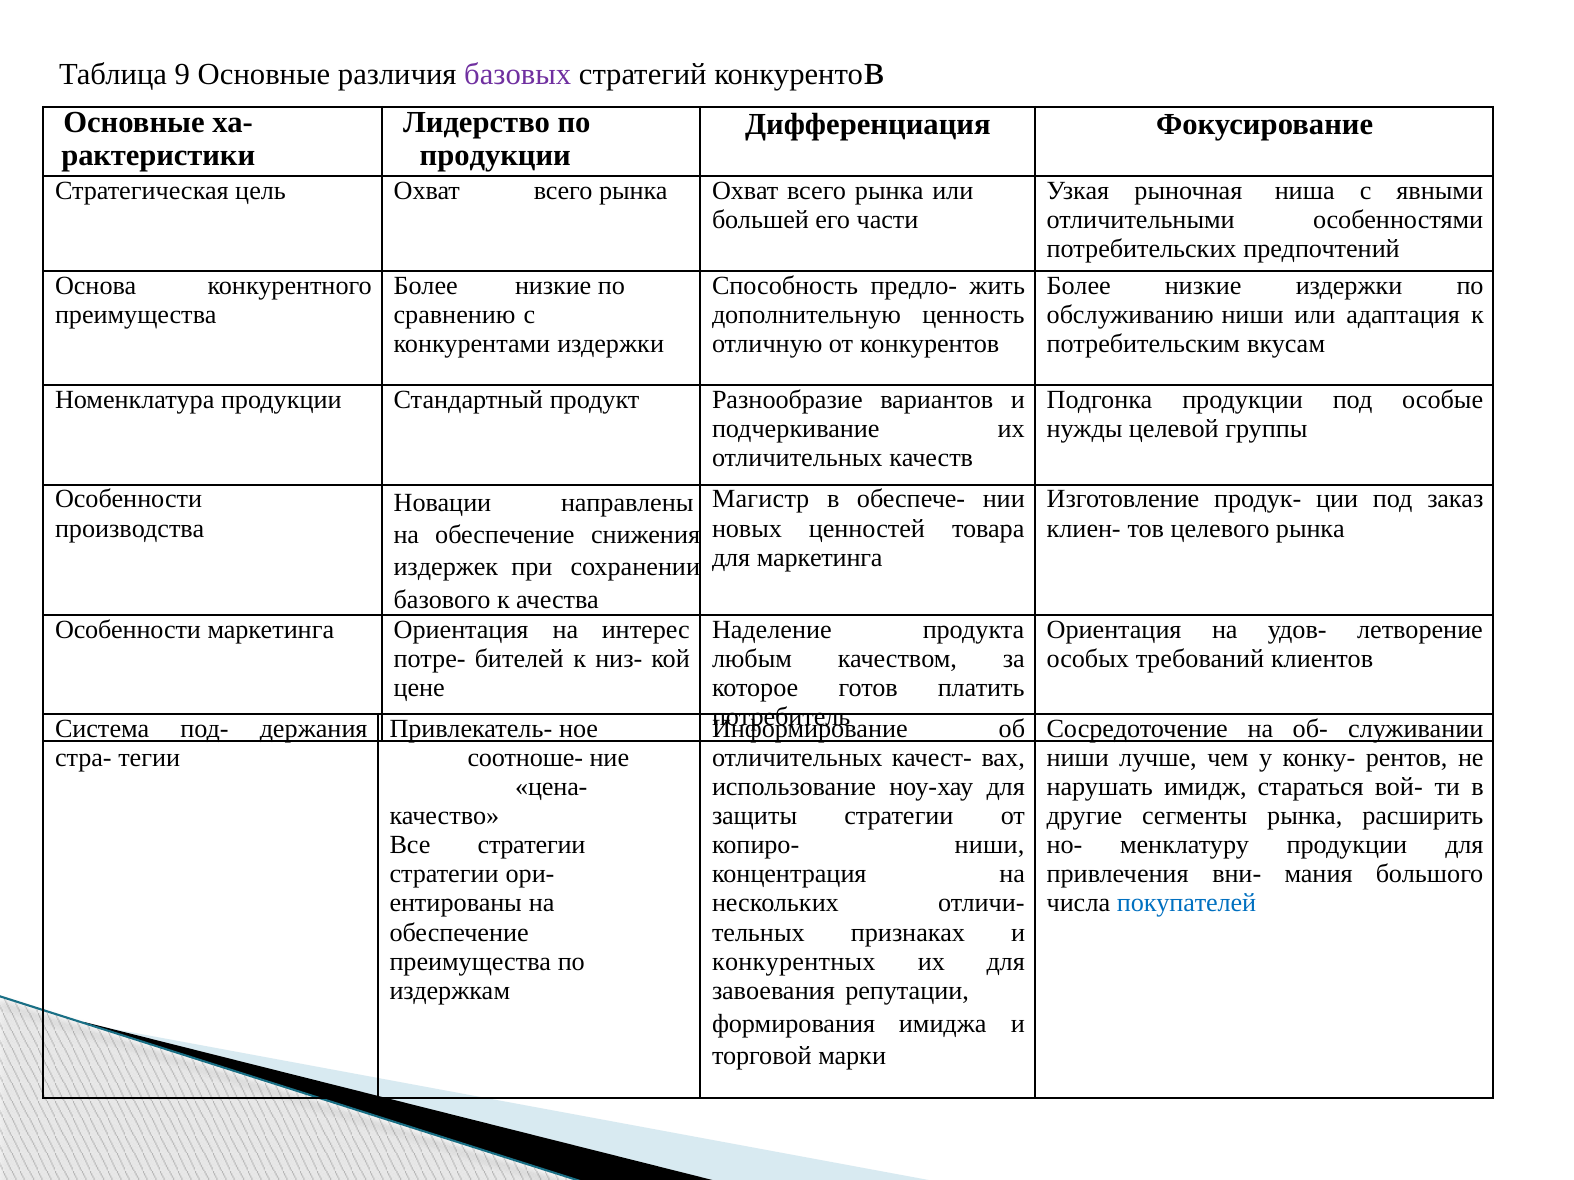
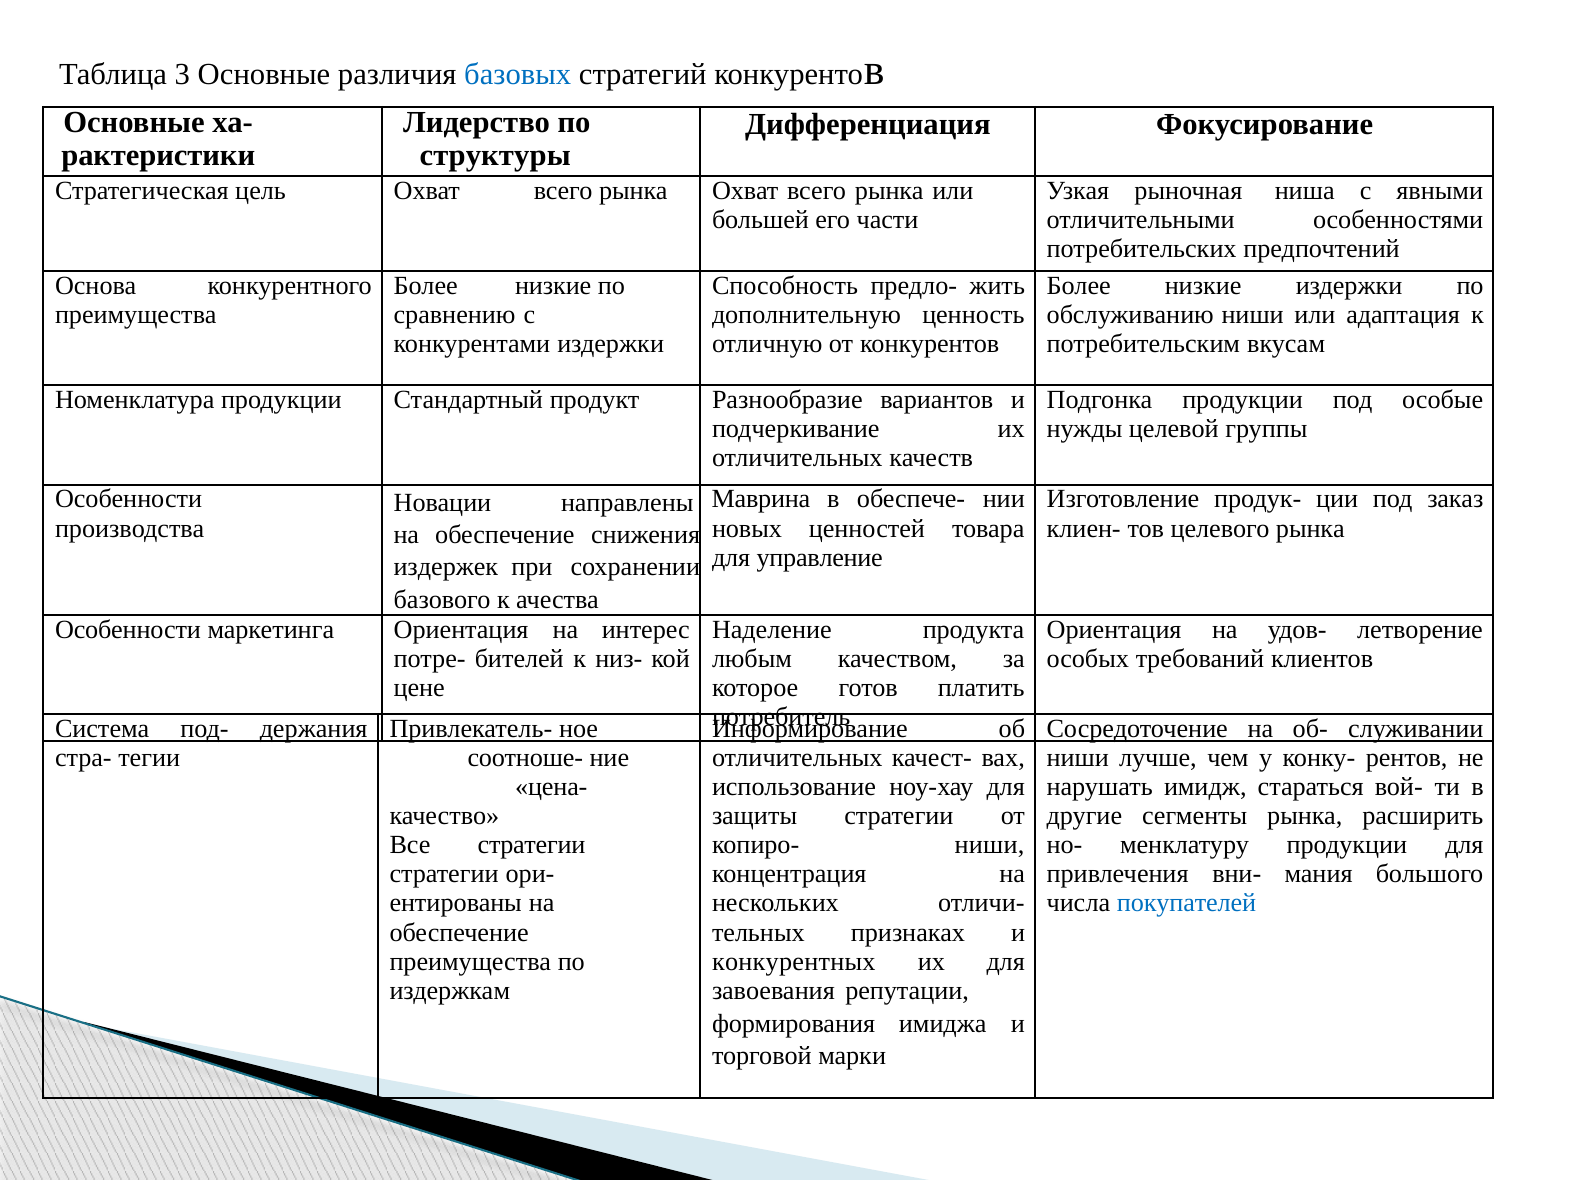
9: 9 -> 3 (182, 74)
базовых colour: purple -> blue (518, 74)
продукции: продукции -> структуры (495, 155)
Магистр: Магистр -> Маврина (761, 499)
для маркетинга: маркетинга -> управление (820, 558)
